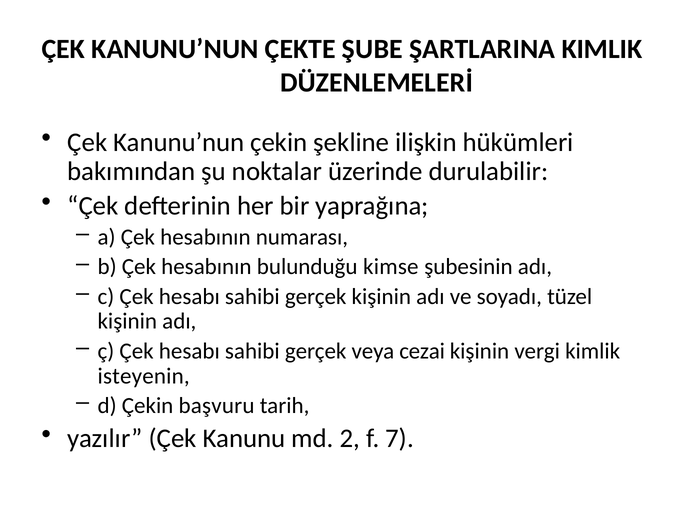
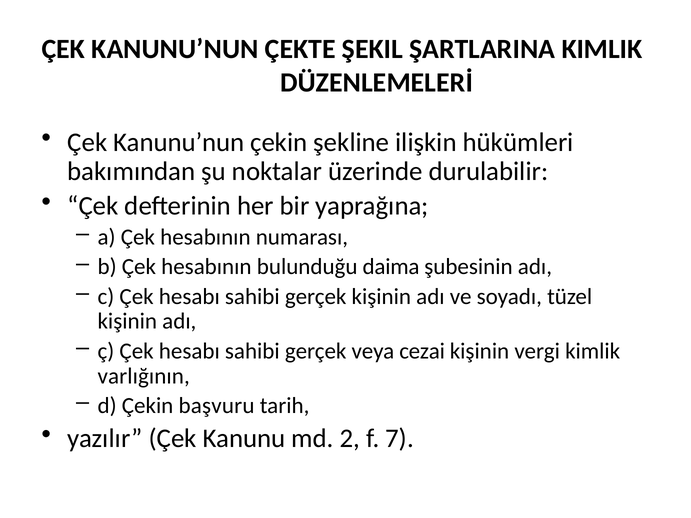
ŞUBE: ŞUBE -> ŞEKIL (373, 49)
kimse: kimse -> daima (391, 267)
isteyenin: isteyenin -> varlığının (144, 376)
